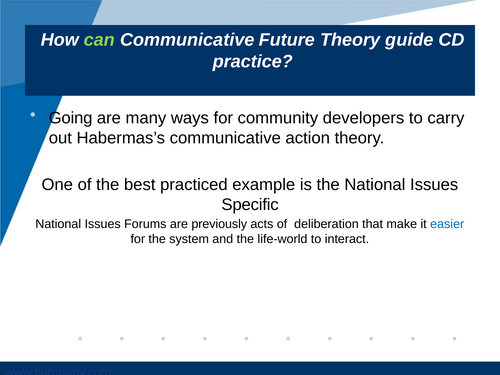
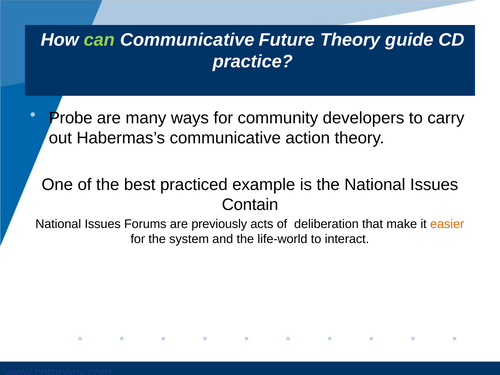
Going: Going -> Probe (71, 118)
Specific: Specific -> Contain (250, 204)
easier colour: blue -> orange (447, 224)
